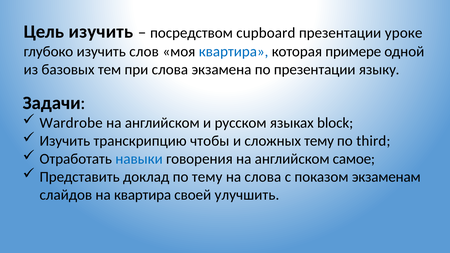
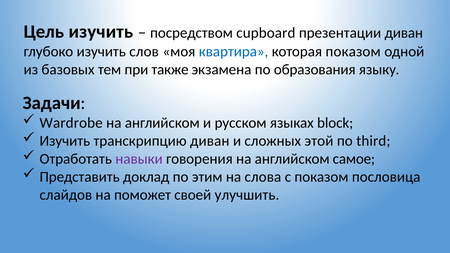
презентации уроке: уроке -> диван (404, 33)
которая примере: примере -> показом (353, 51)
при слова: слова -> также (170, 69)
по презентации: презентации -> образования (315, 69)
транскрипцию чтобы: чтобы -> диван (210, 141)
сложных тему: тему -> этой (319, 141)
навыки colour: blue -> purple (139, 159)
по тему: тему -> этим (207, 177)
экзаменам: экзаменам -> пословица (386, 177)
на квартира: квартира -> поможет (143, 195)
